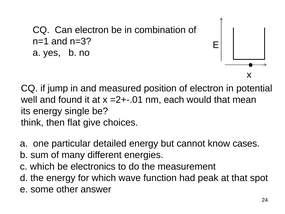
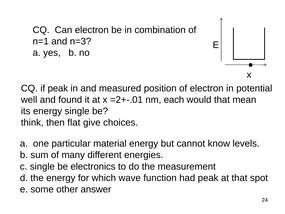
if jump: jump -> peak (58, 88)
detailed: detailed -> material (110, 143)
cases: cases -> levels (246, 143)
c which: which -> single (42, 166)
